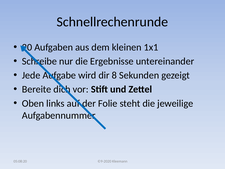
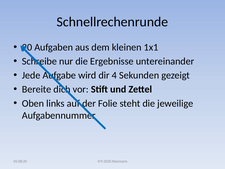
8: 8 -> 4 (114, 75)
